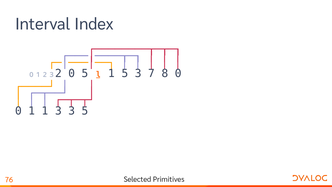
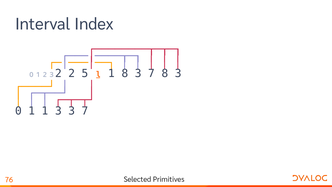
2 0: 0 -> 2 (72, 73)
1 5: 5 -> 8 (125, 73)
7 8 0: 0 -> 3 (178, 73)
3 3 5: 5 -> 7 (85, 111)
